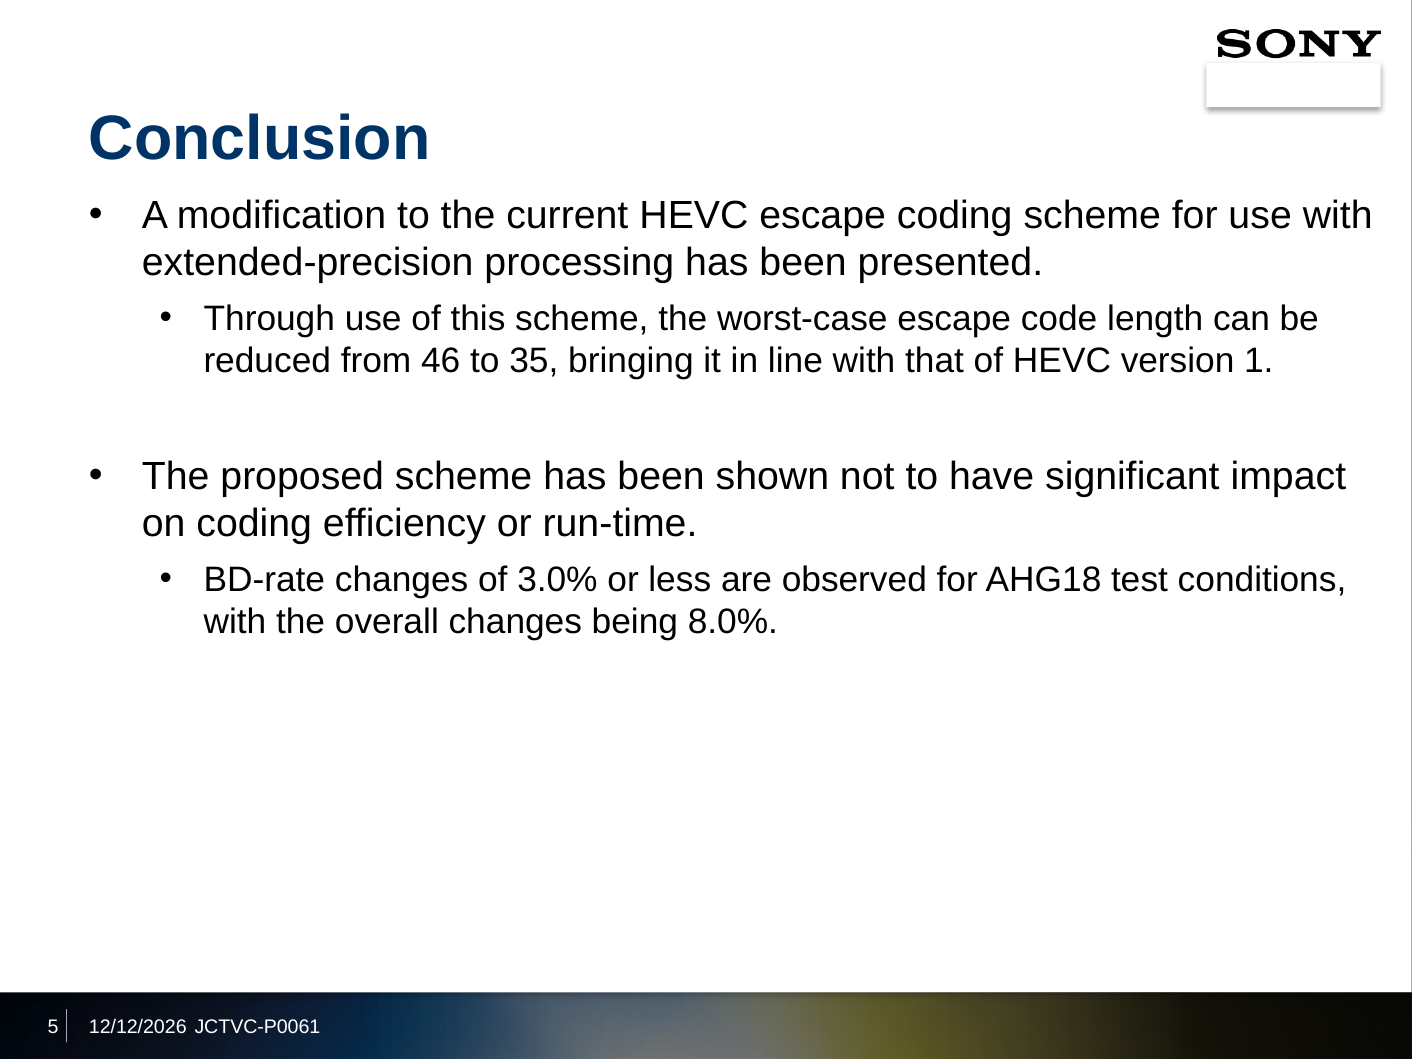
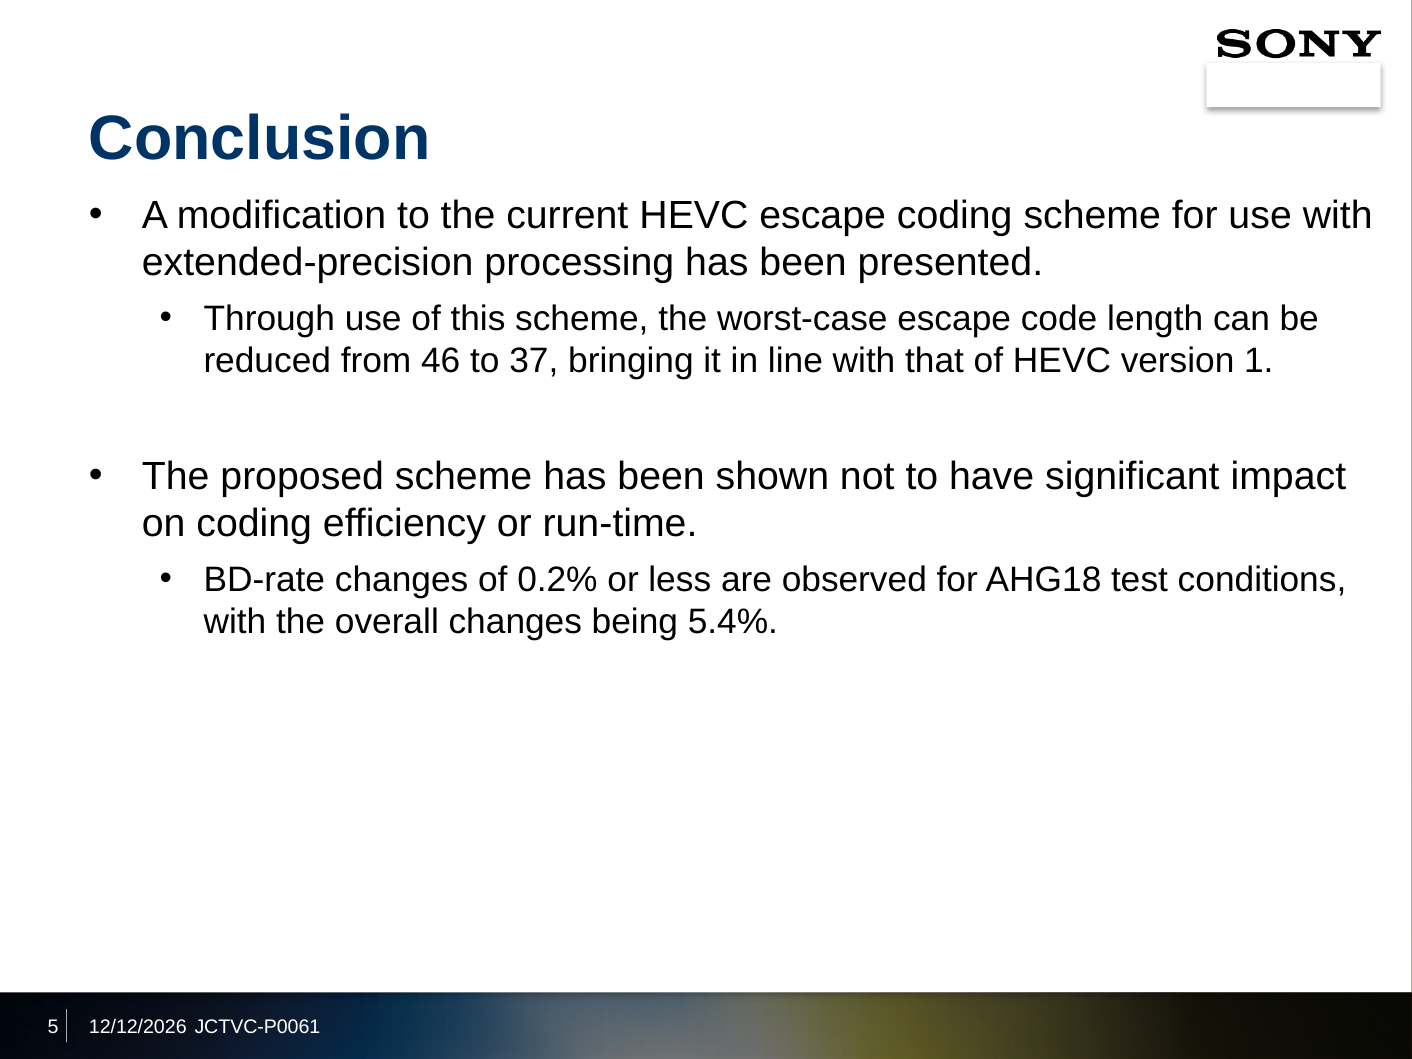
35: 35 -> 37 (534, 361)
3.0%: 3.0% -> 0.2% (557, 580)
8.0%: 8.0% -> 5.4% (733, 622)
